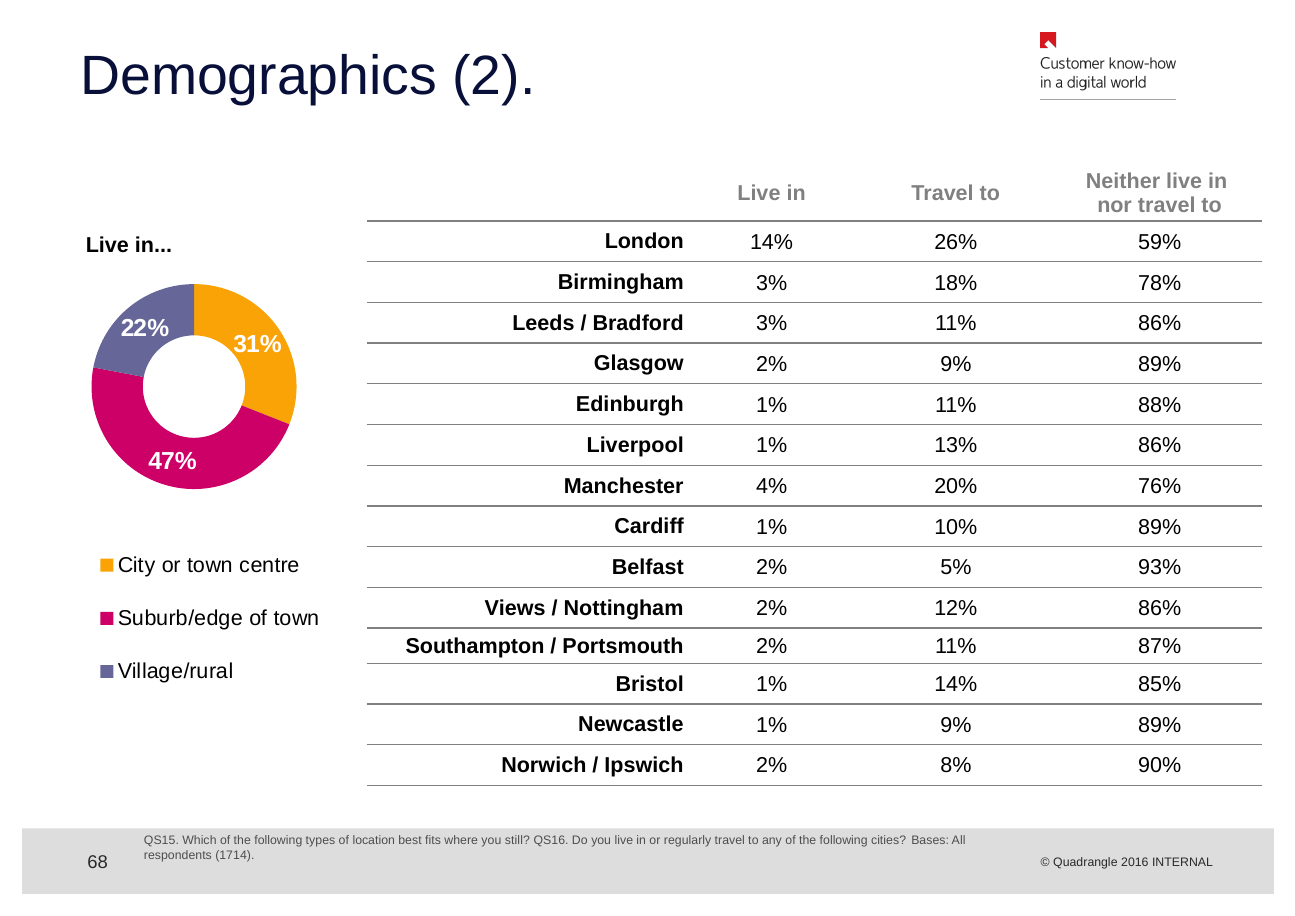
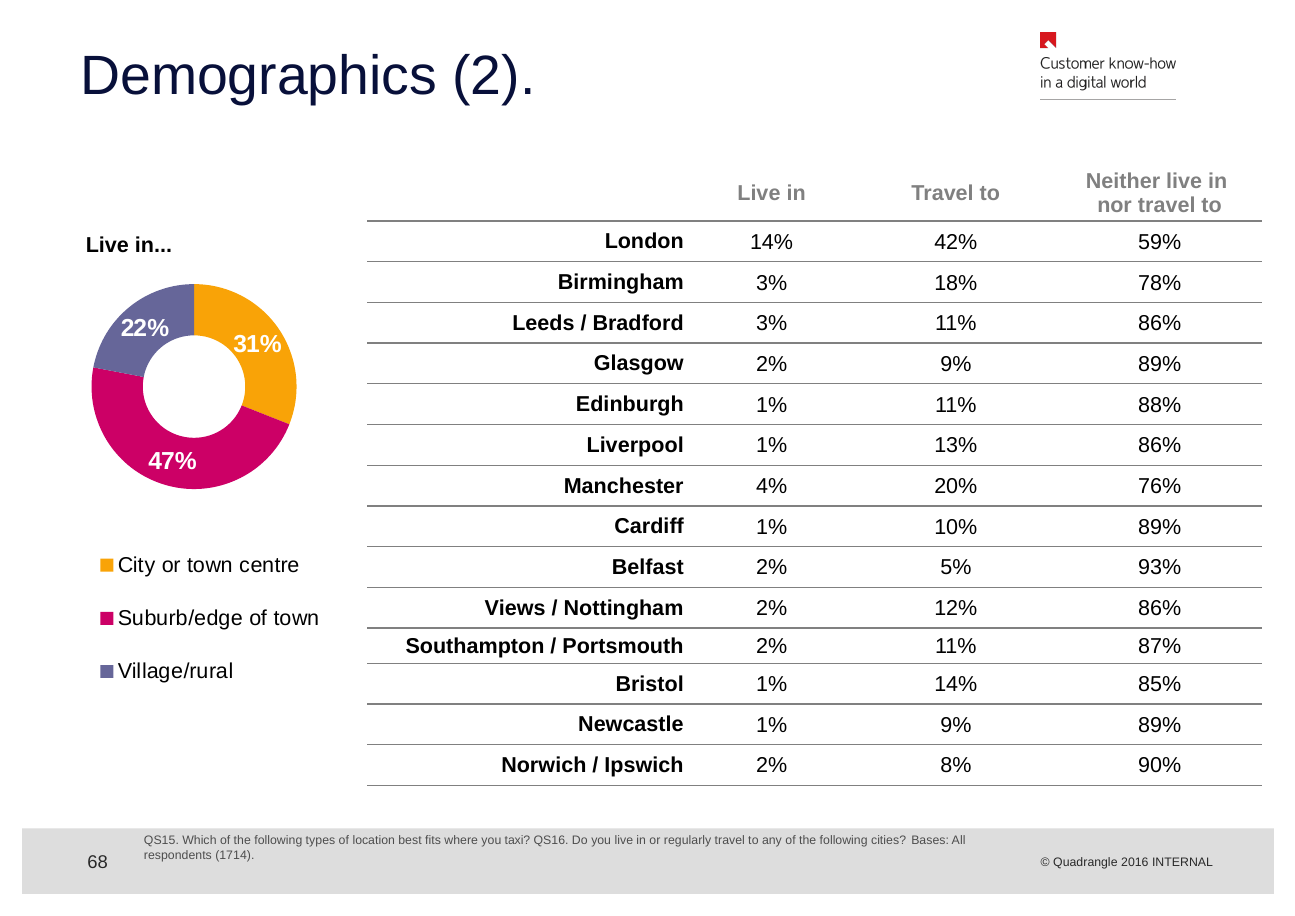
26%: 26% -> 42% (956, 242)
still: still -> taxi (517, 841)
